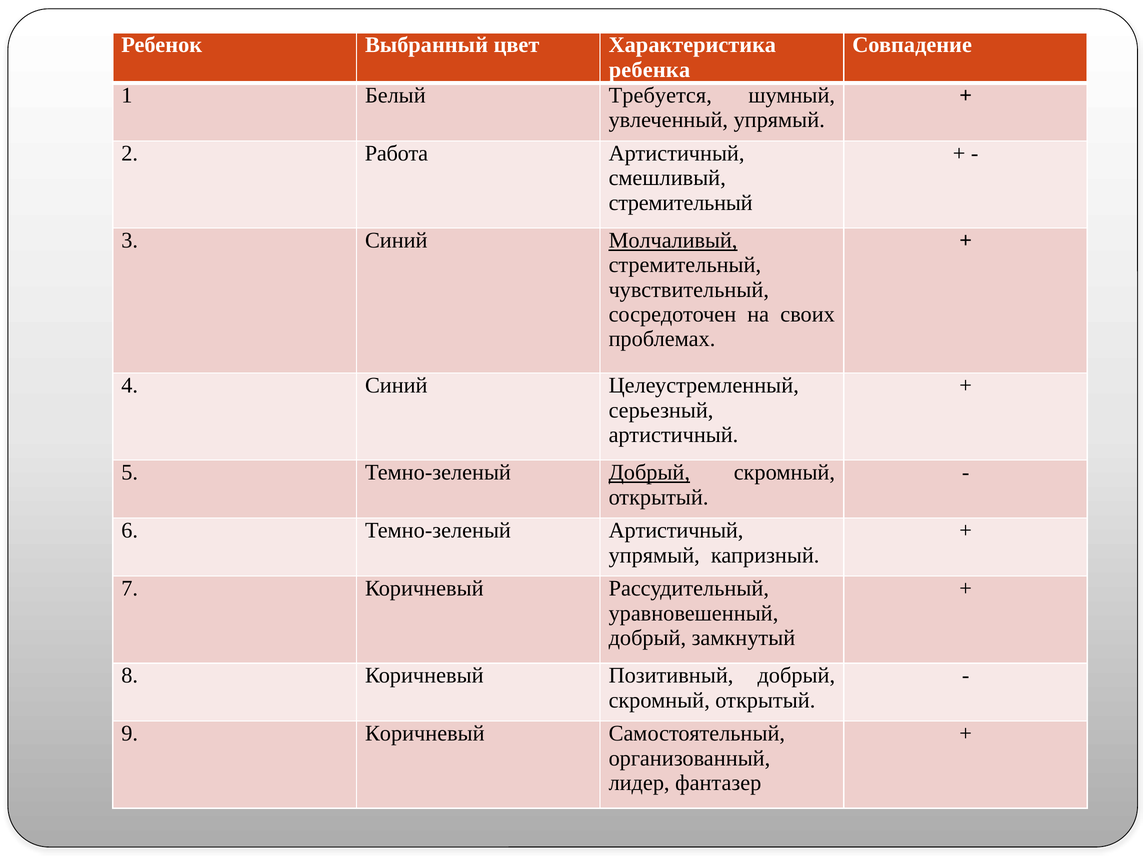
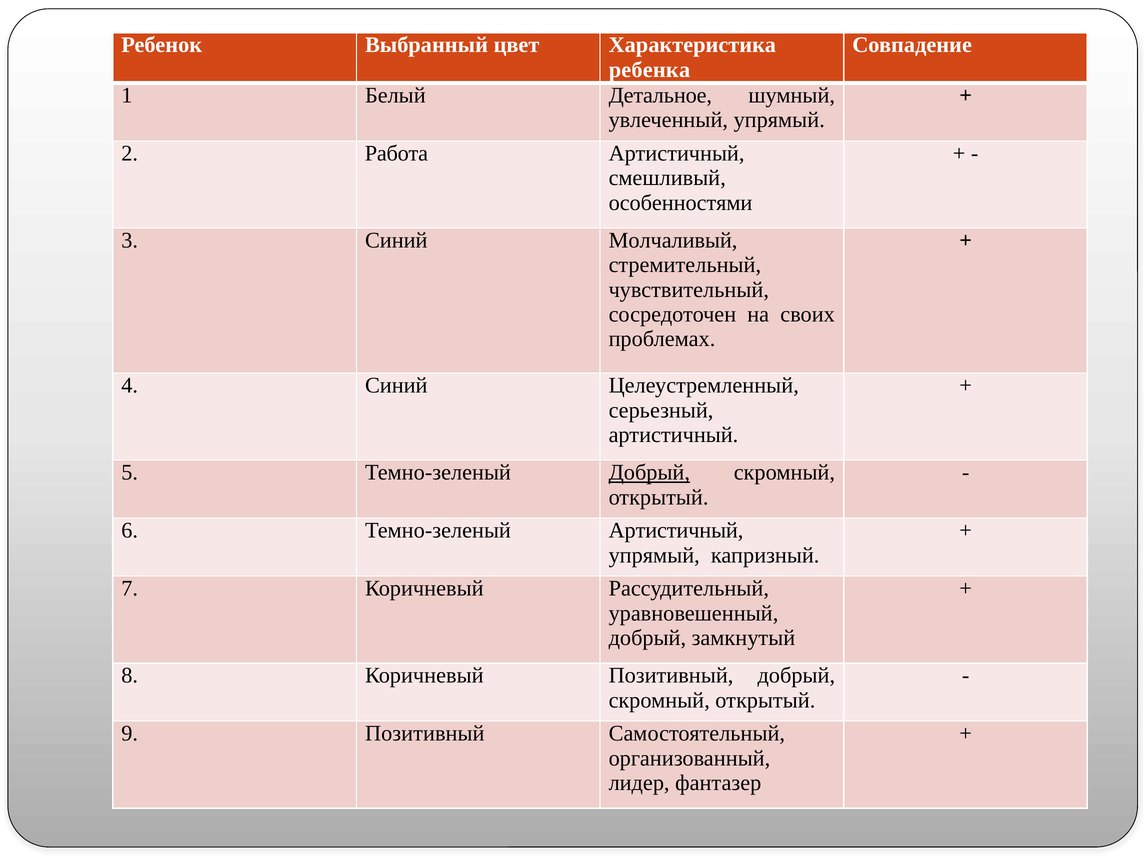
Требуется: Требуется -> Детальное (660, 96)
стремительный: стремительный -> особенностями (681, 203)
Молчаливый underline: present -> none (673, 241)
9 Коричневый: Коричневый -> Позитивный (425, 734)
